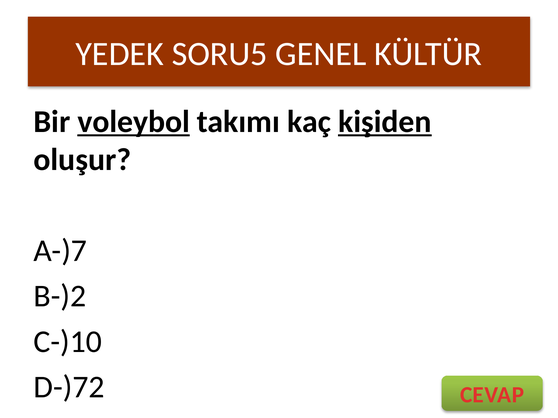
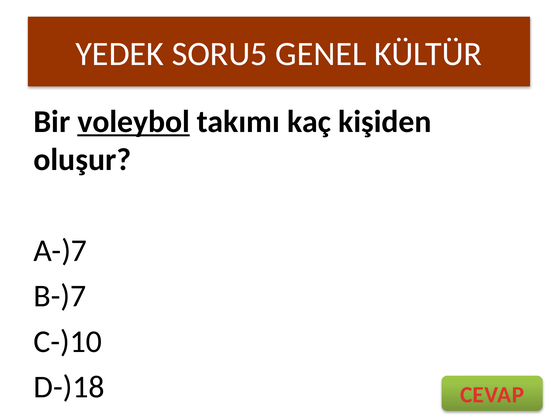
kişiden underline: present -> none (385, 122)
B-)2: B-)2 -> B-)7 (60, 297)
D-)72: D-)72 -> D-)18 (69, 388)
